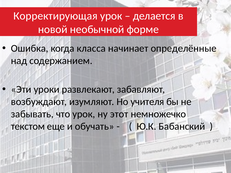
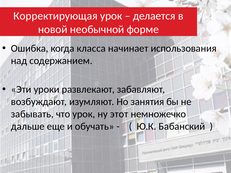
определённые: определённые -> использования (184, 48)
учителя: учителя -> занятия (147, 102)
текстом: текстом -> дальше (28, 127)
